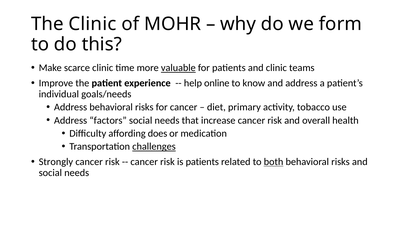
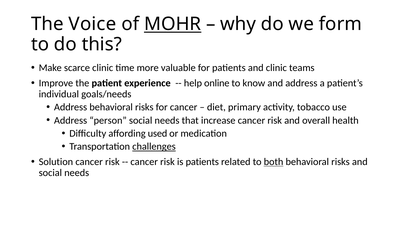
The Clinic: Clinic -> Voice (92, 24)
MOHR underline: none -> present (173, 24)
valuable underline: present -> none (178, 68)
factors: factors -> person (108, 121)
does: does -> used (158, 134)
Strongly: Strongly -> Solution (56, 162)
